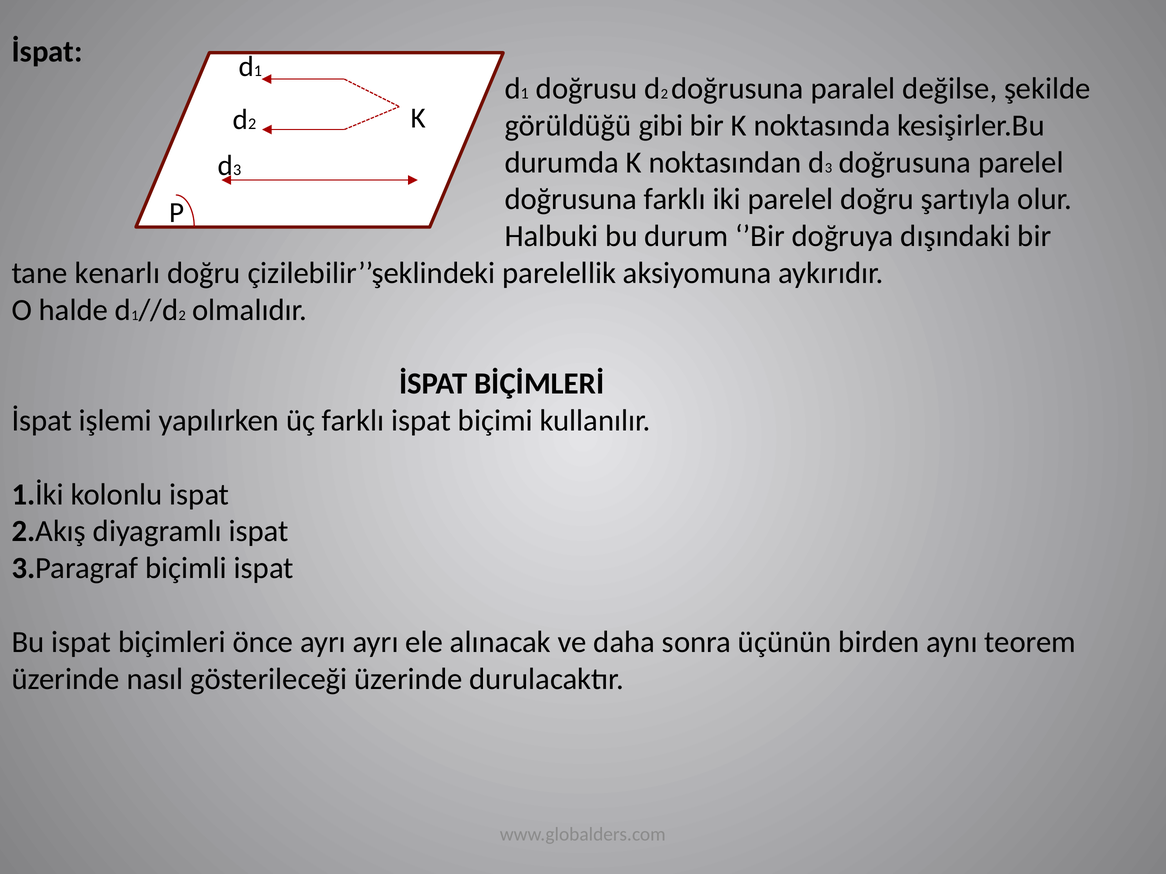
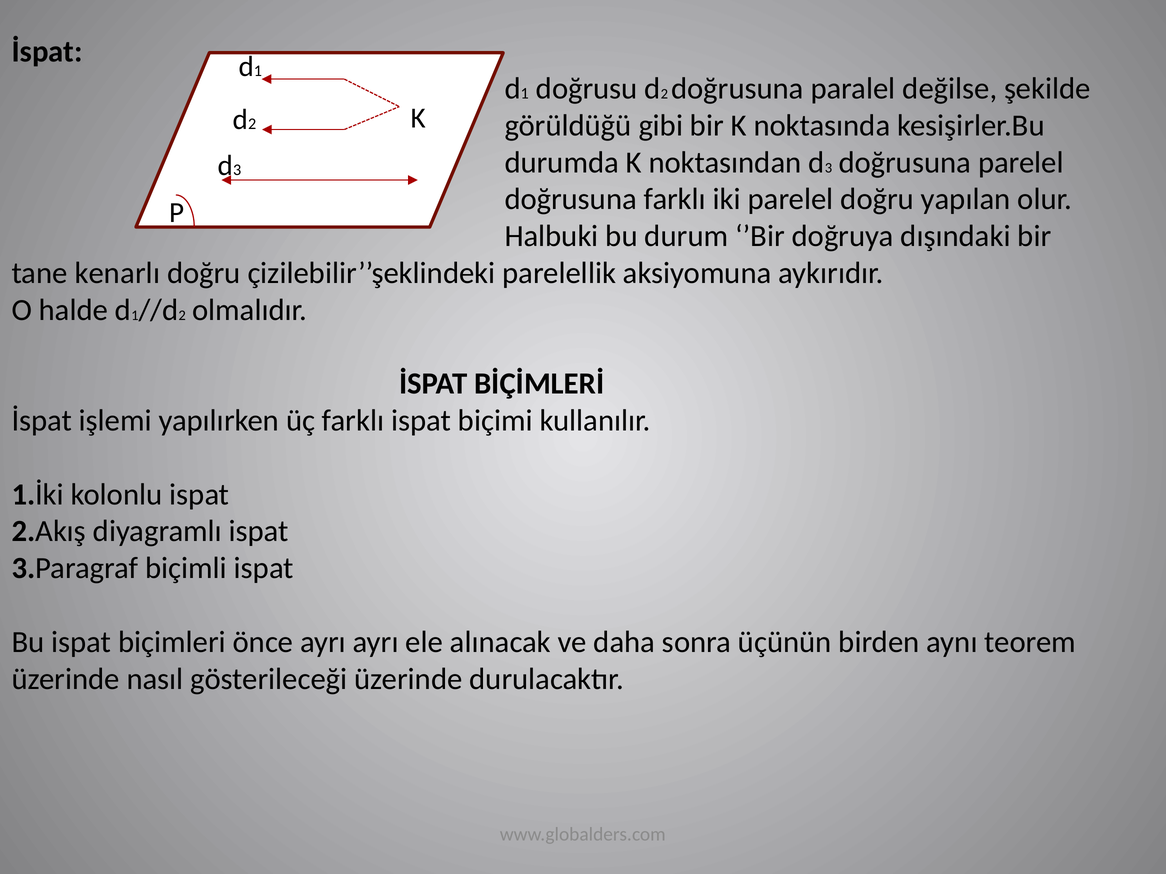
şartıyla: şartıyla -> yapılan (966, 199)
